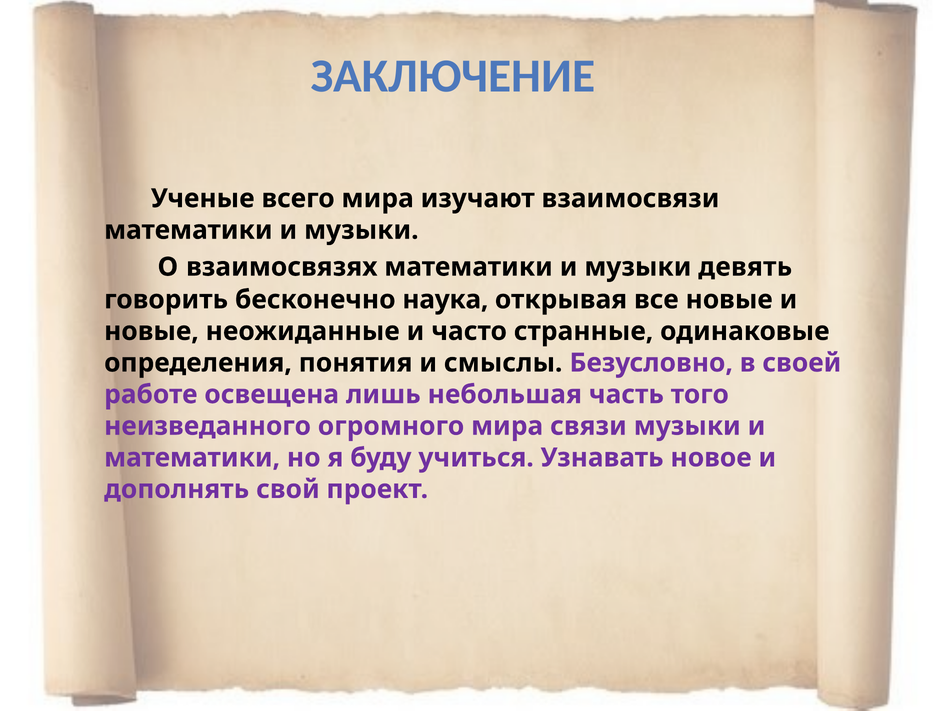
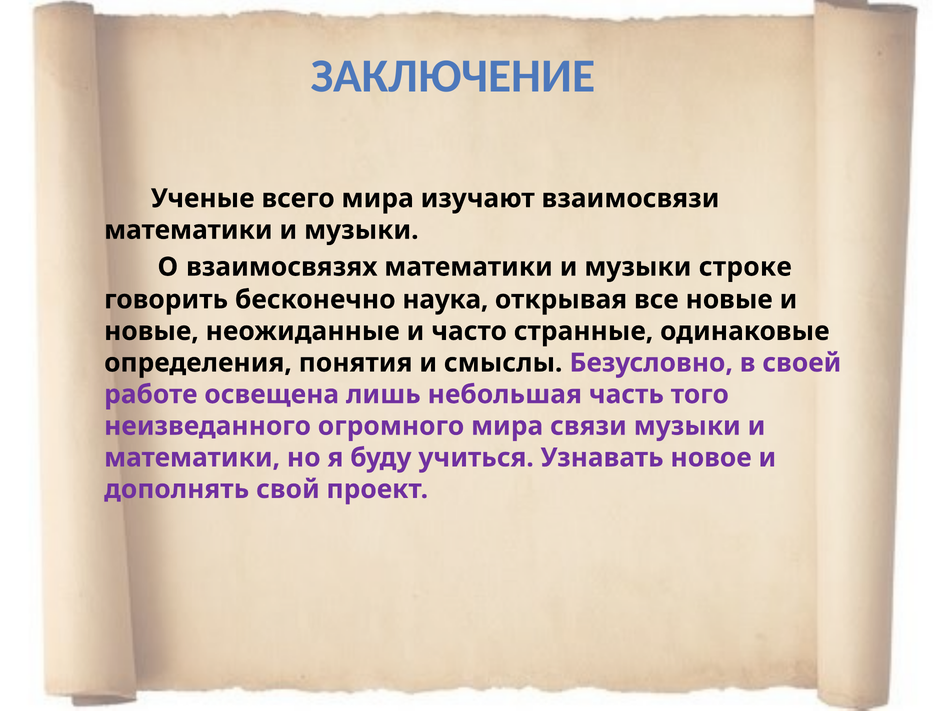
девять: девять -> строке (745, 267)
